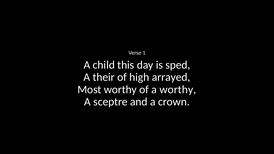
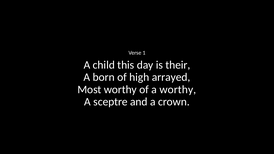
sped: sped -> their (178, 65)
their: their -> born (104, 77)
